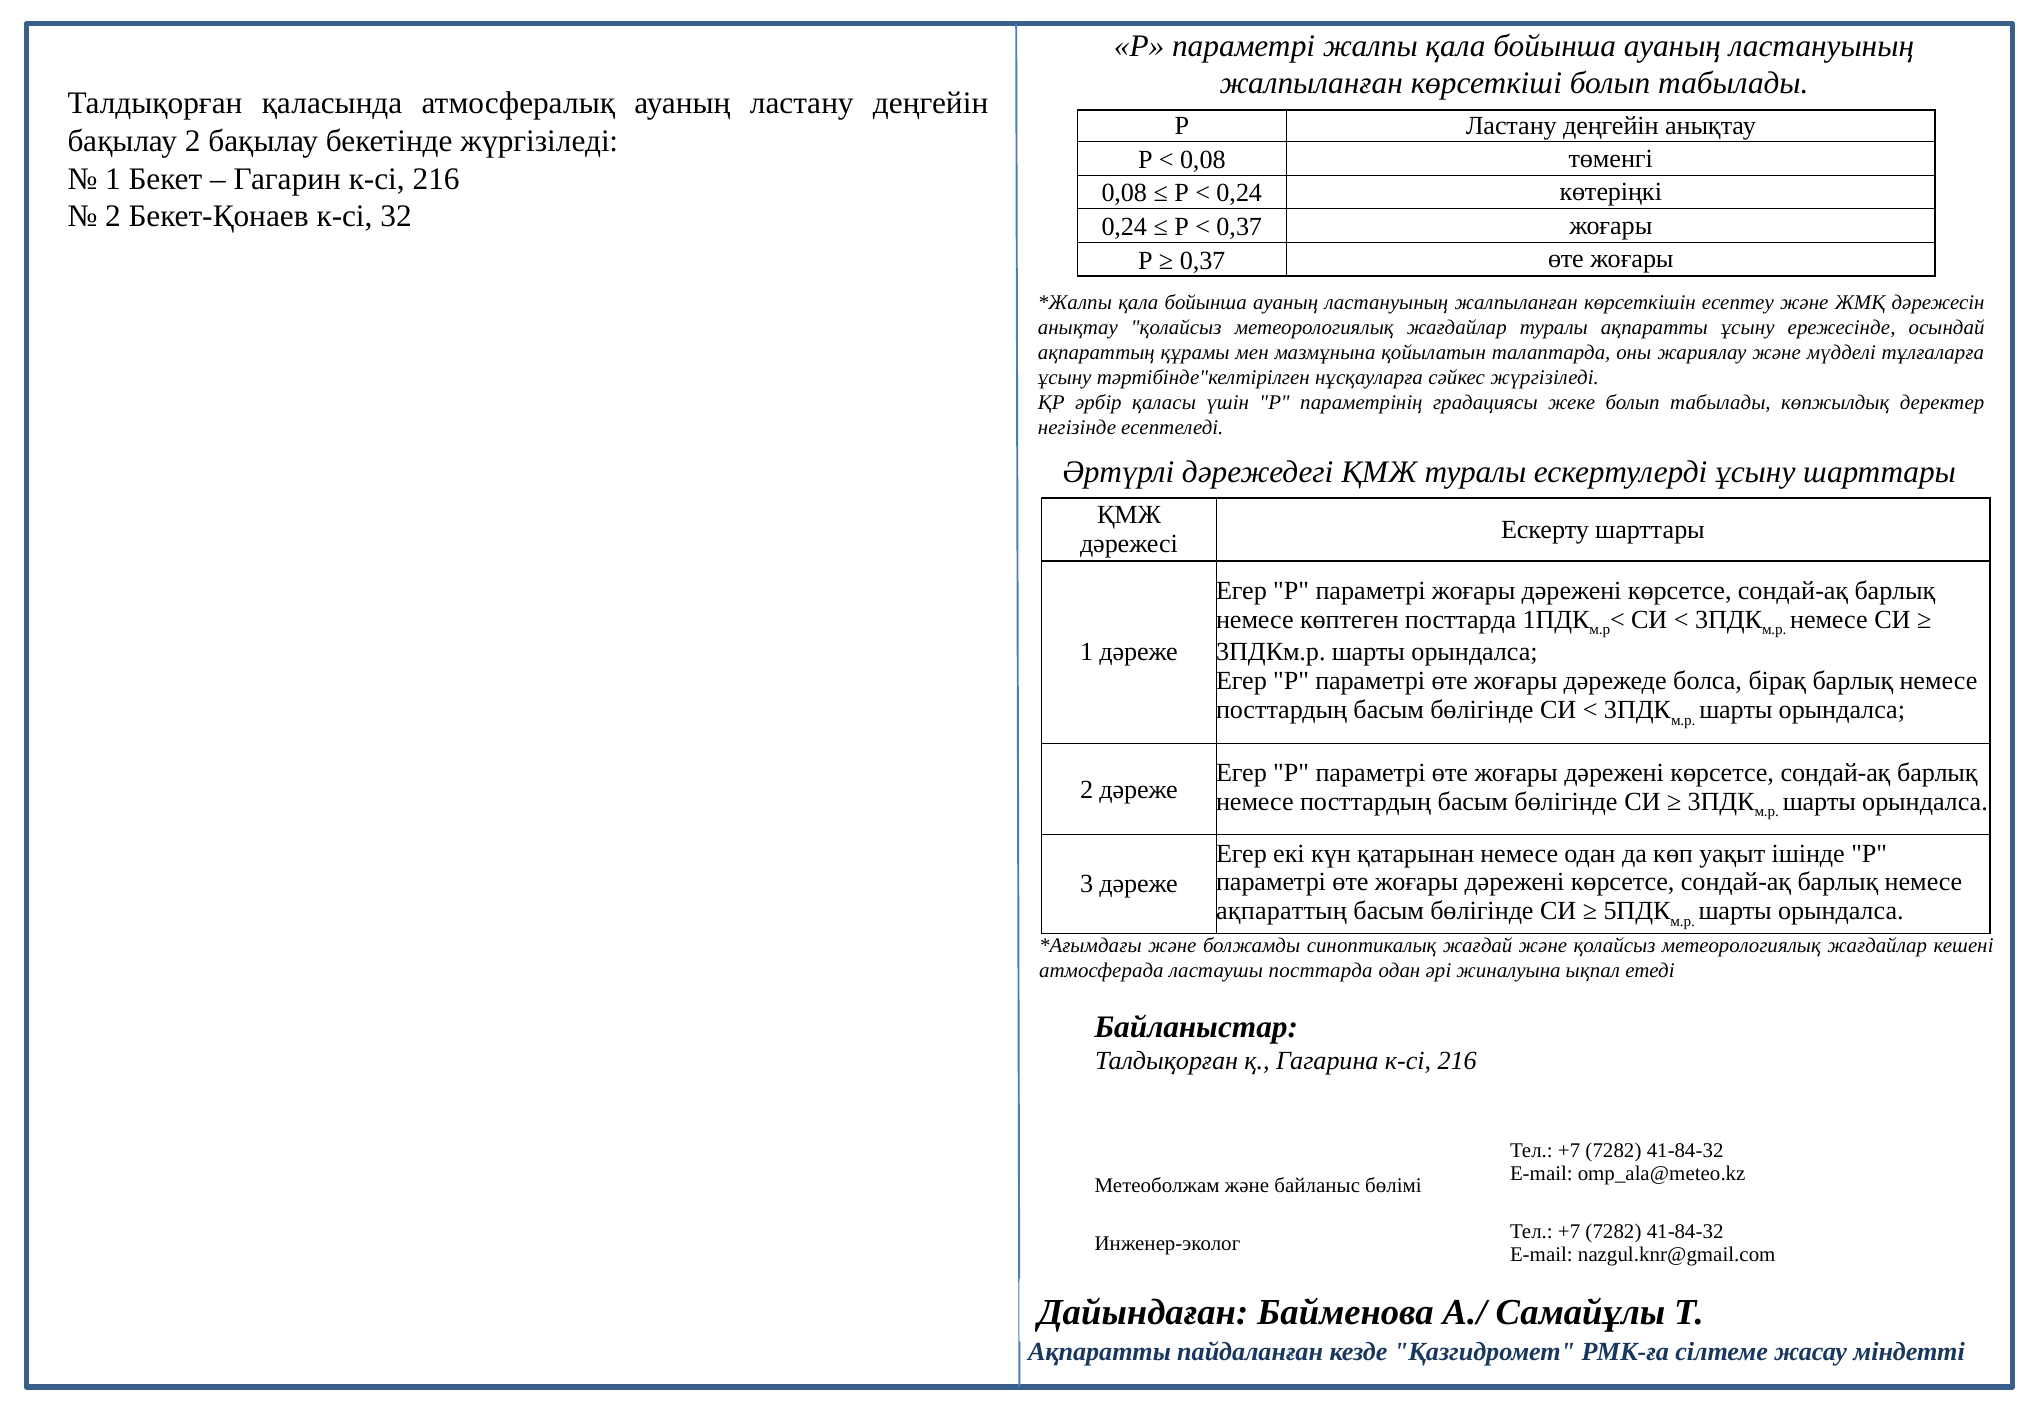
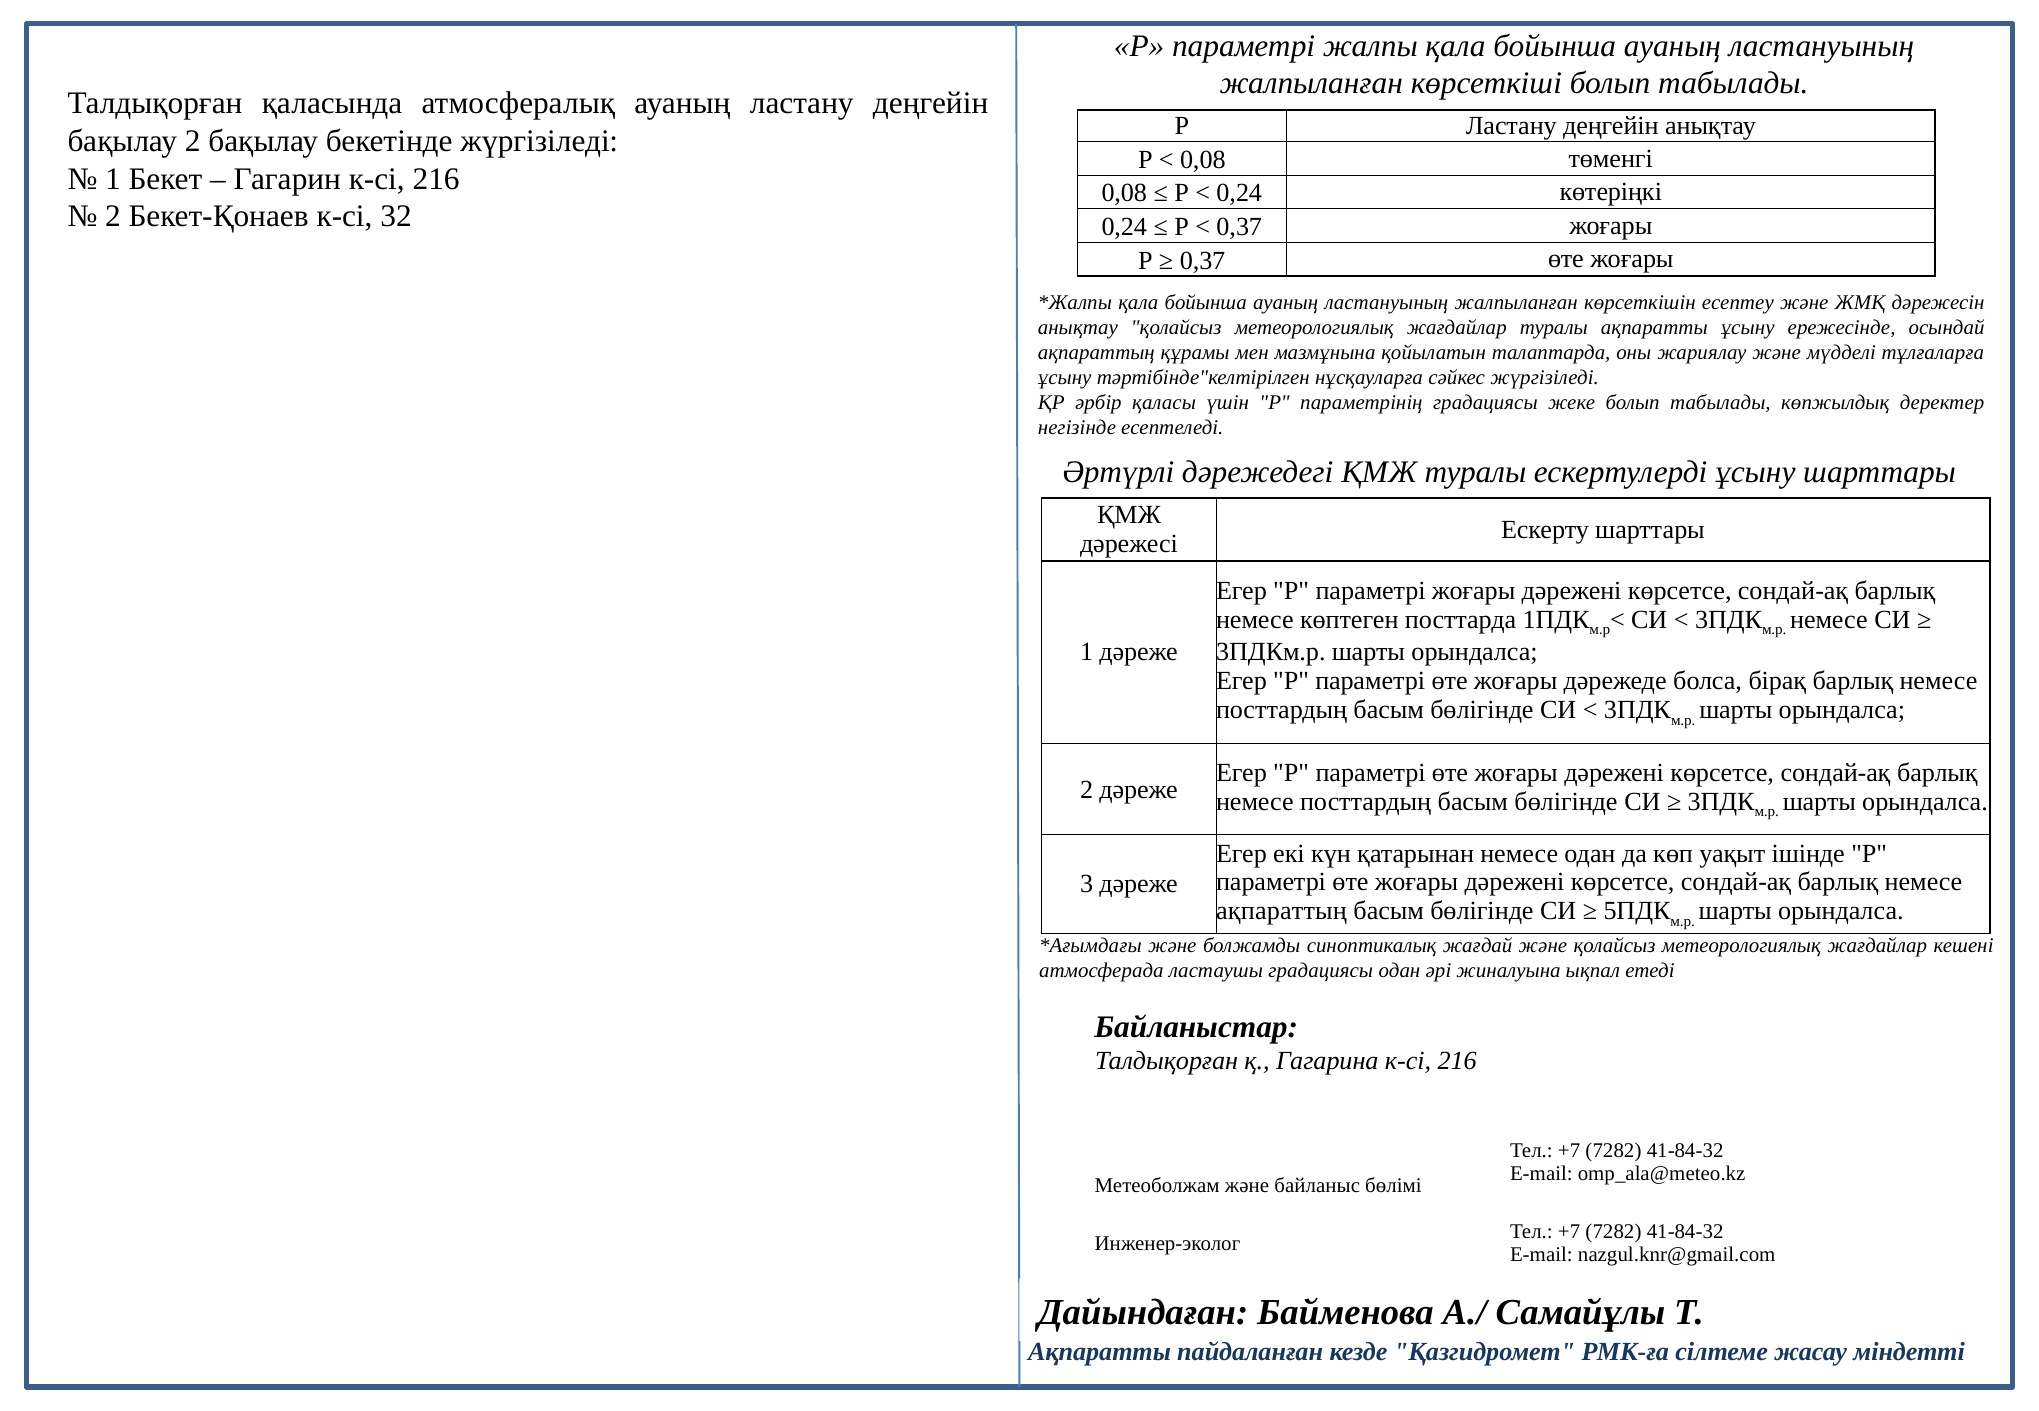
ластаушы посттарда: посттарда -> градациясы (1321, 971)
